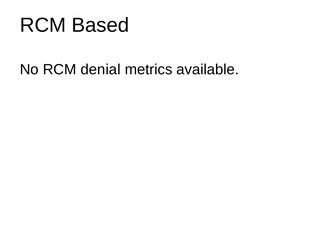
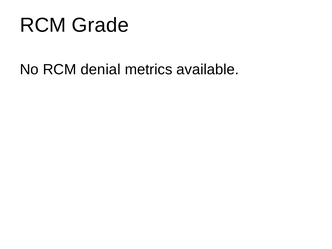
Based: Based -> Grade (100, 25)
